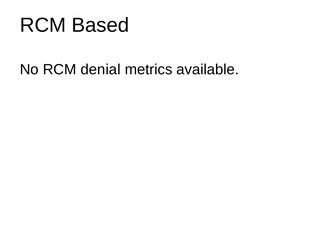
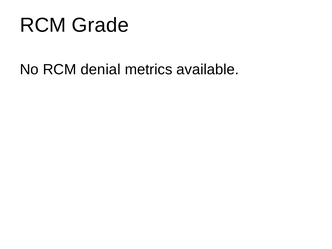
Based: Based -> Grade (100, 25)
